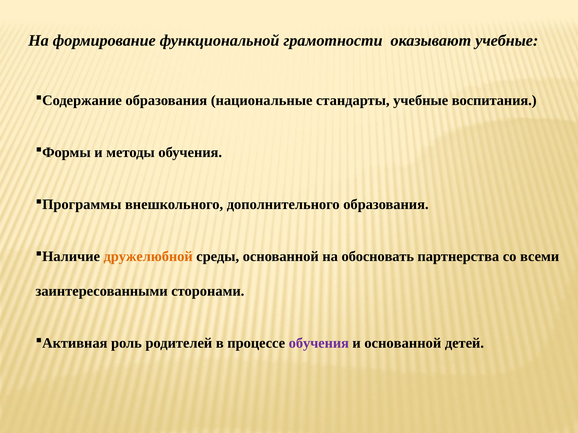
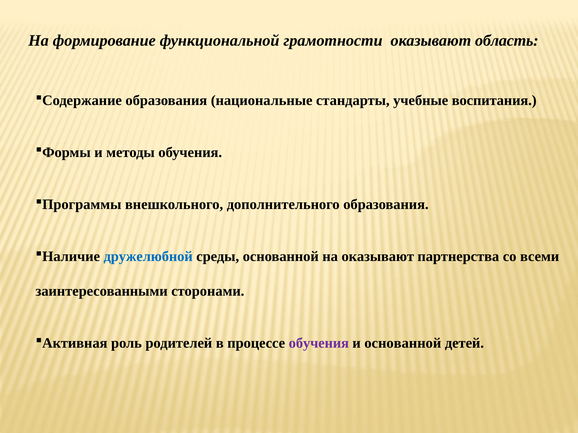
оказывают учебные: учебные -> область (507, 41)
дружелюбной colour: orange -> blue (148, 257)
на обосновать: обосновать -> оказывают (378, 257)
